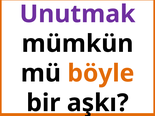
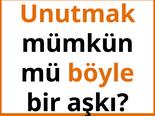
Unutmak colour: purple -> orange (77, 14)
